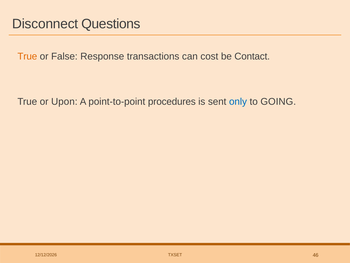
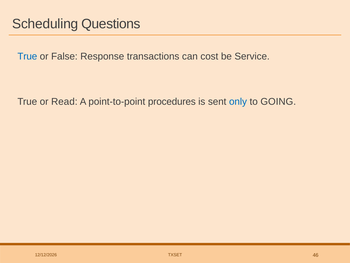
Disconnect: Disconnect -> Scheduling (45, 24)
True colour: orange -> blue (27, 56)
Contact: Contact -> Service (252, 56)
Upon: Upon -> Read (64, 101)
